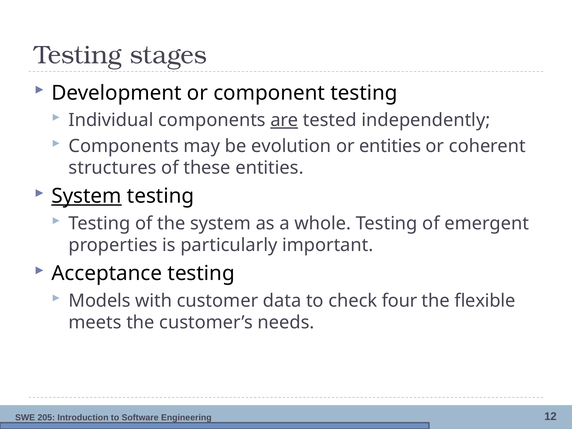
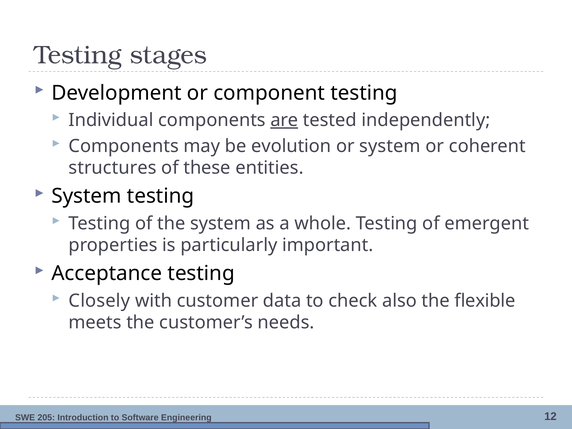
or entities: entities -> system (390, 146)
System underline: present -> none (86, 196)
Models: Models -> Closely (99, 301)
four: four -> also (399, 301)
